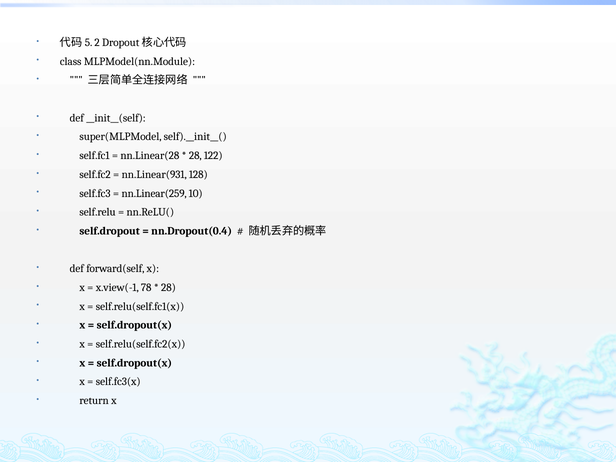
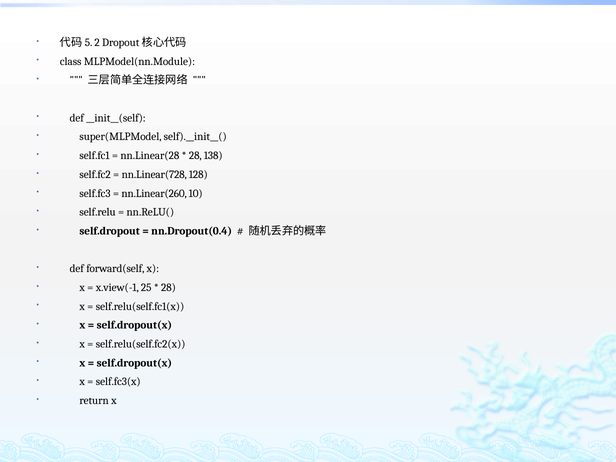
122: 122 -> 138 (213, 156)
nn.Linear(931: nn.Linear(931 -> nn.Linear(728 (154, 175)
nn.Linear(259: nn.Linear(259 -> nn.Linear(260 (154, 193)
78: 78 -> 25 (146, 288)
